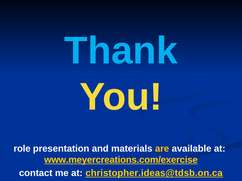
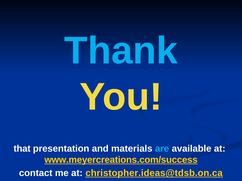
role: role -> that (22, 149)
are colour: yellow -> light blue (162, 149)
www.meyercreations.com/exercise: www.meyercreations.com/exercise -> www.meyercreations.com/success (121, 160)
